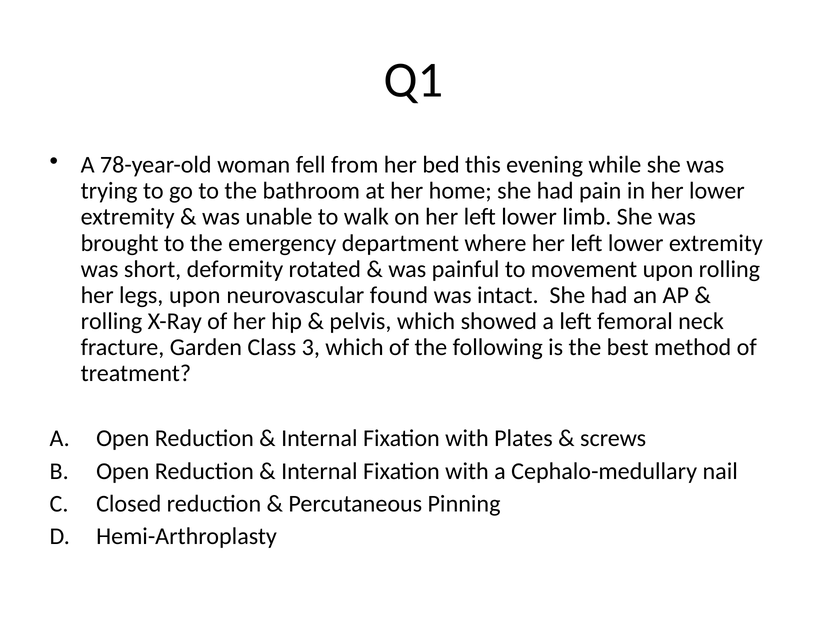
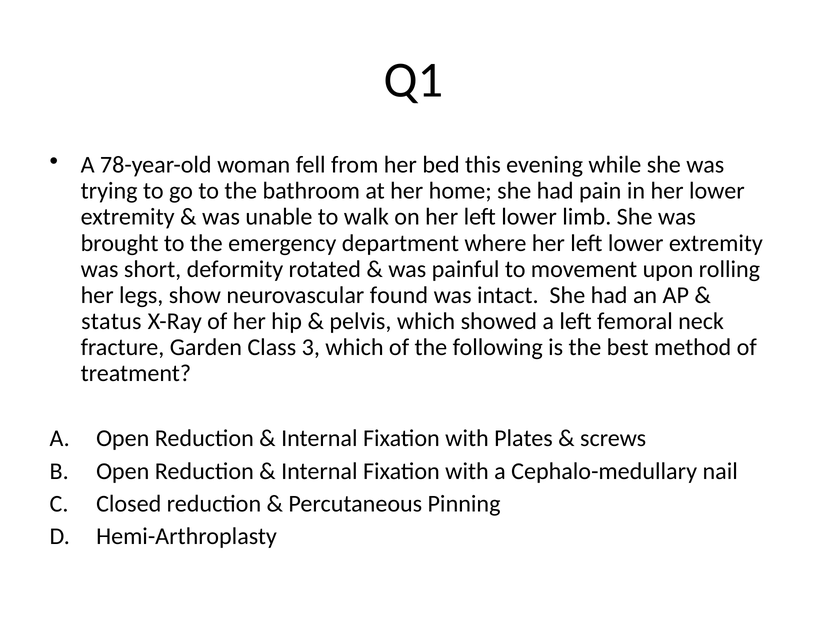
legs upon: upon -> show (195, 295)
rolling: rolling -> status (111, 321)
